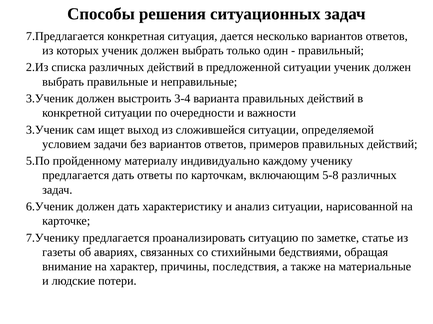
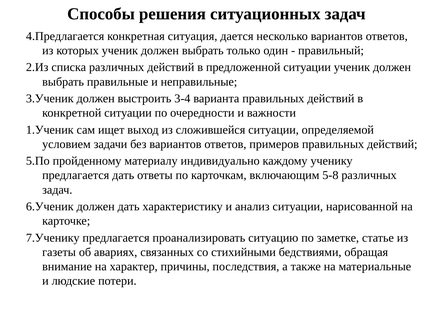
7.Предлагается: 7.Предлагается -> 4.Предлагается (65, 36)
3.Ученик: 3.Ученик -> 1.Ученик (50, 130)
